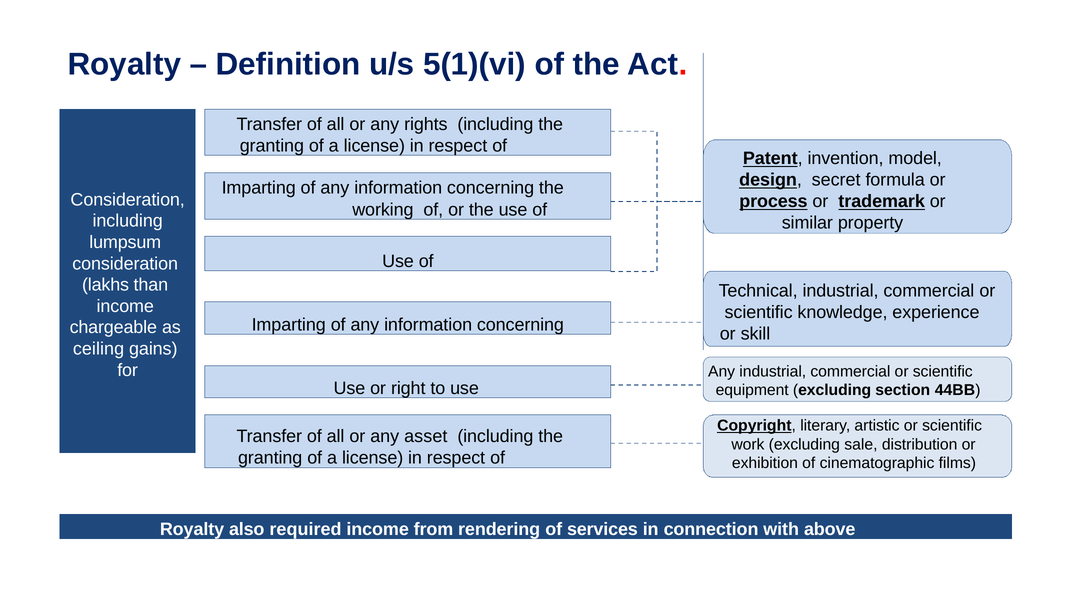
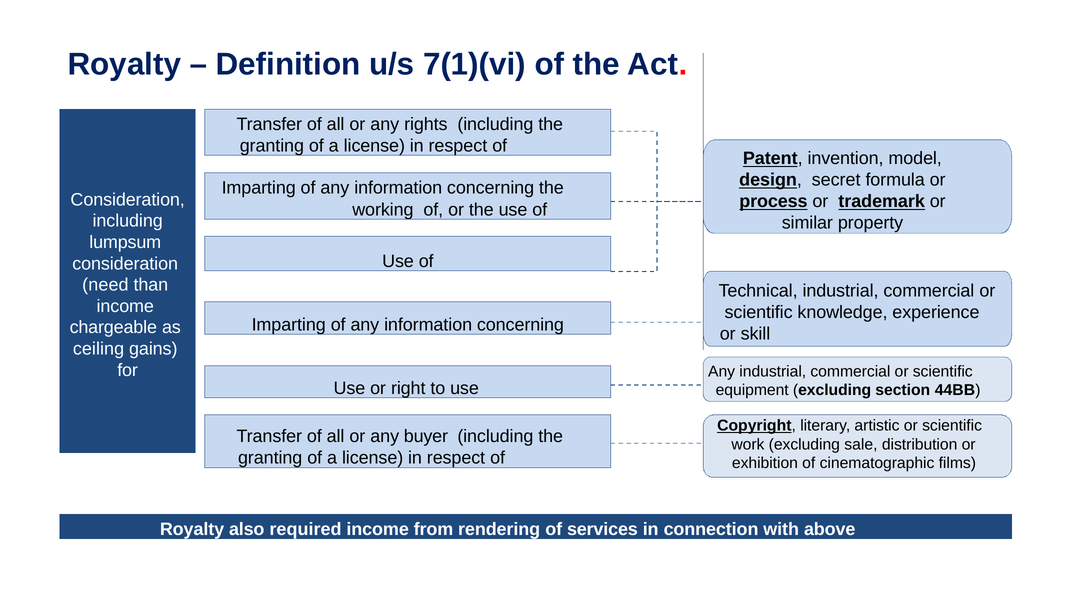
5(1)(vi: 5(1)(vi -> 7(1)(vi (475, 64)
lakhs: lakhs -> need (105, 285)
asset: asset -> buyer (426, 437)
